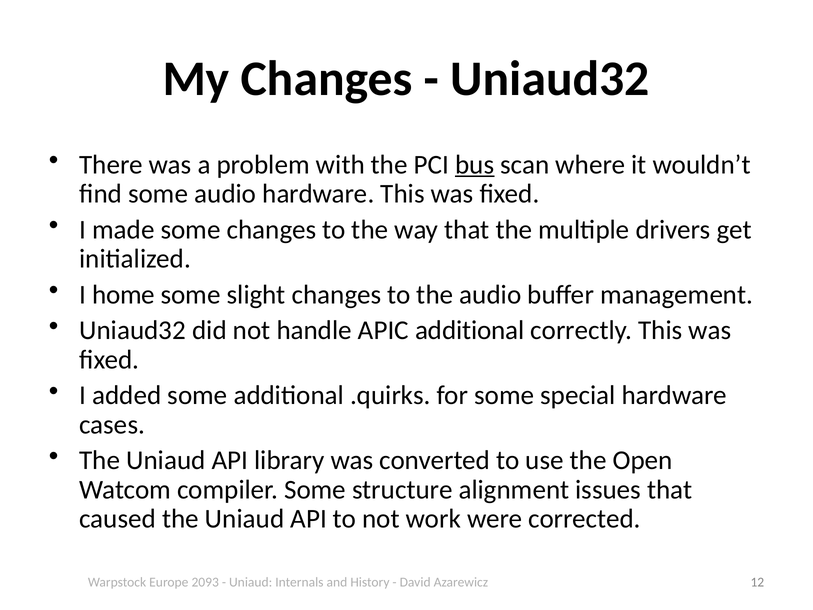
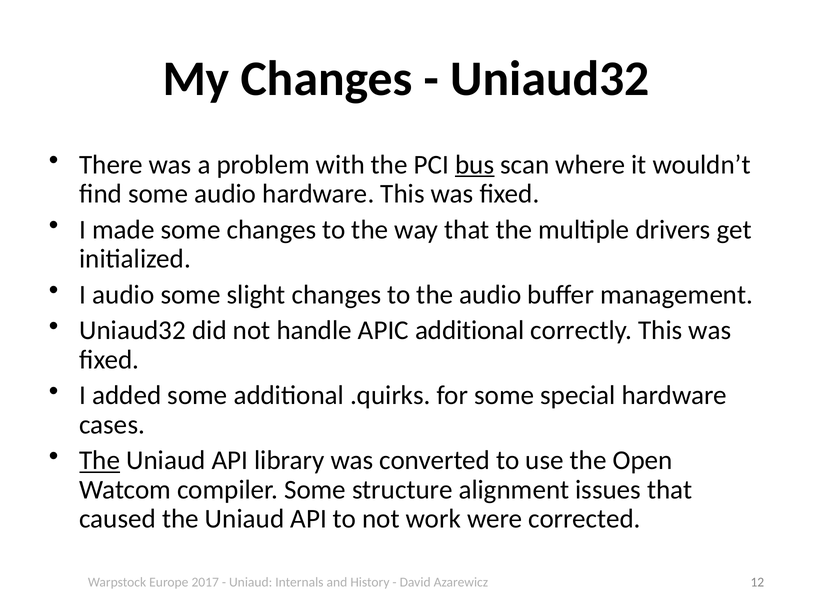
I home: home -> audio (123, 295)
The underline: none -> present (100, 460)
2093: 2093 -> 2017 (205, 582)
